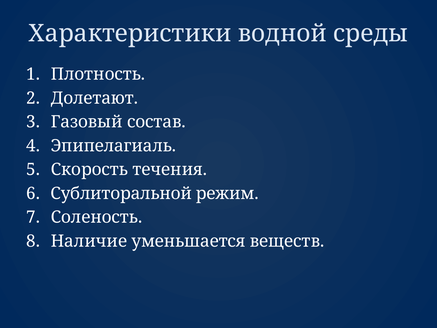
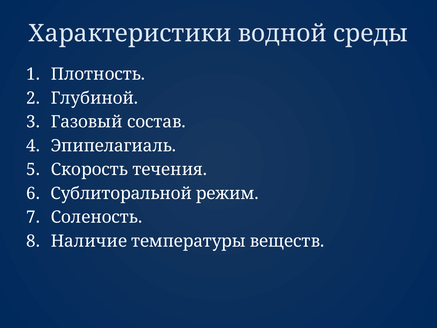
Долетают: Долетают -> Глубиной (94, 98)
уменьшается: уменьшается -> температуры (189, 241)
